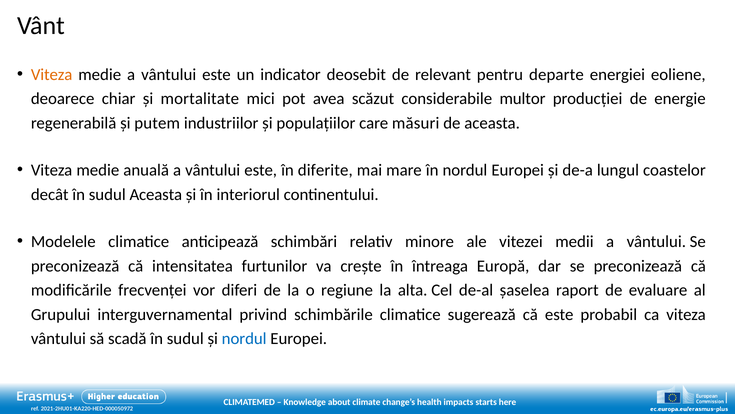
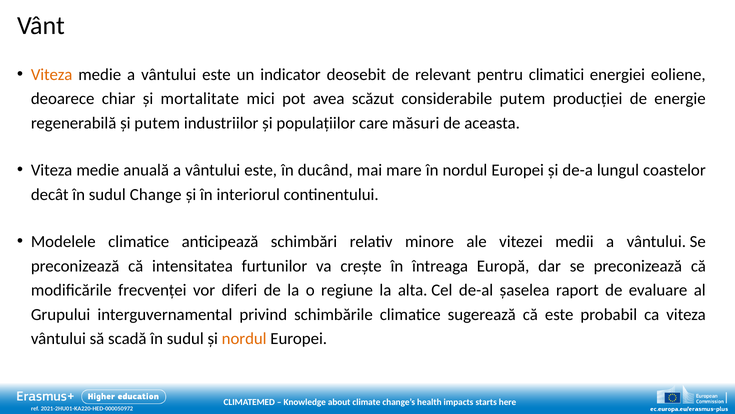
departe: departe -> climatici (557, 74)
considerabile multor: multor -> putem (522, 99)
diferite: diferite -> ducând (325, 170)
sudul Aceasta: Aceasta -> Change (156, 194)
nordul colour: blue -> orange (244, 338)
